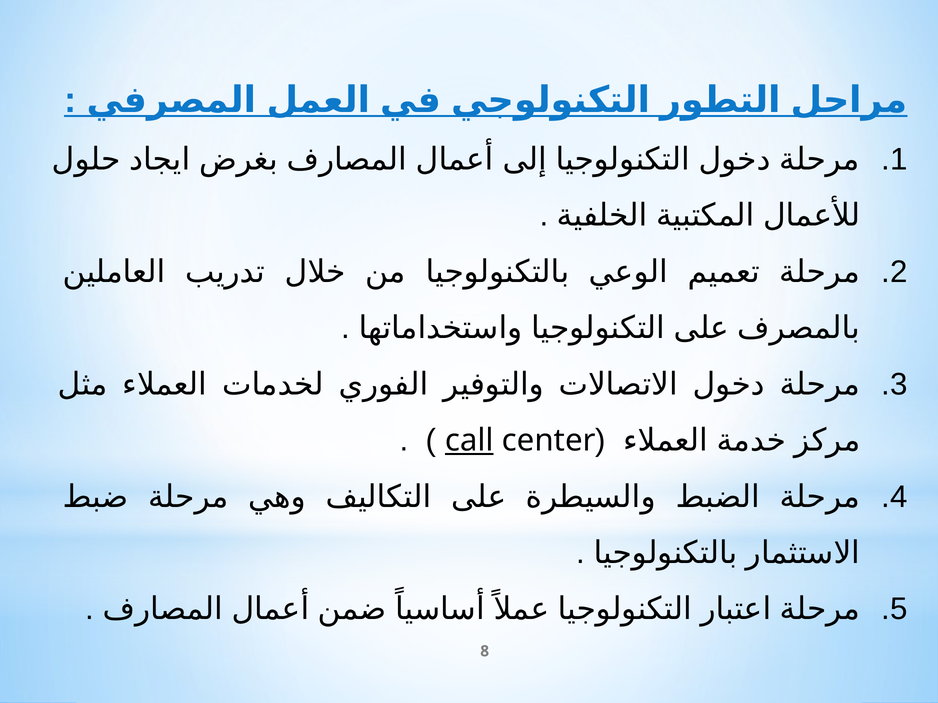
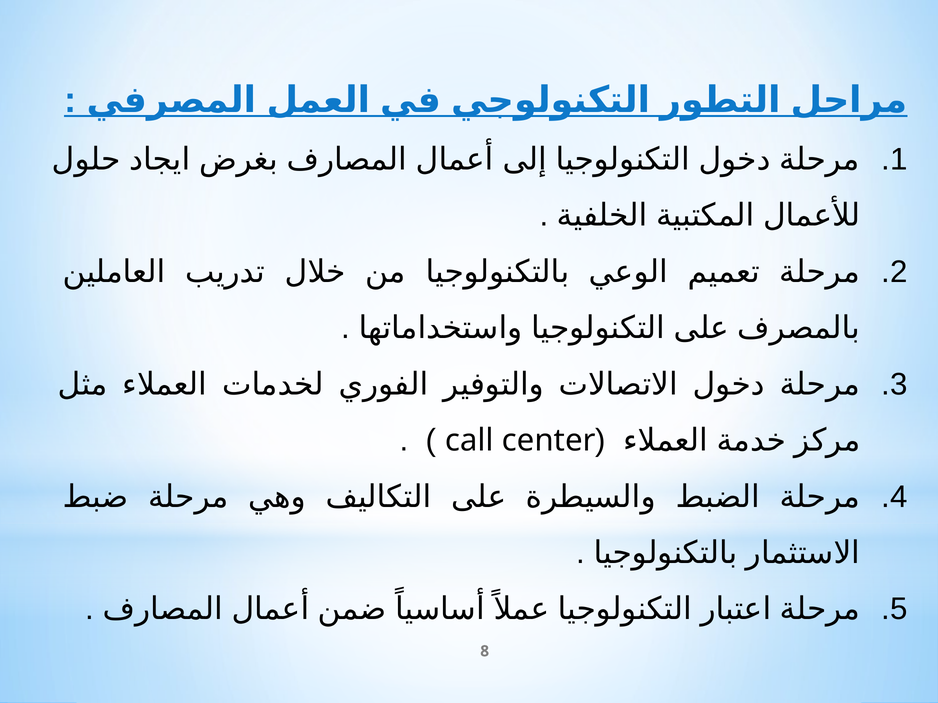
call underline: present -> none (469, 441)
